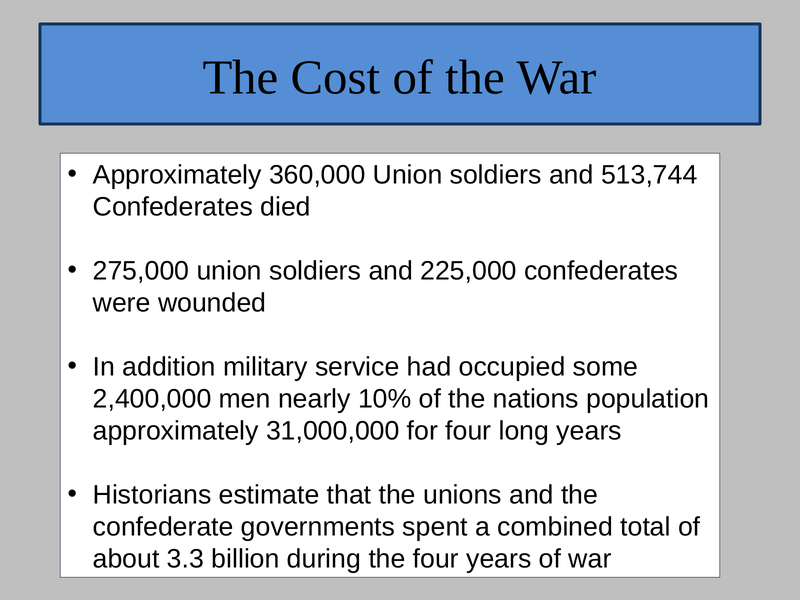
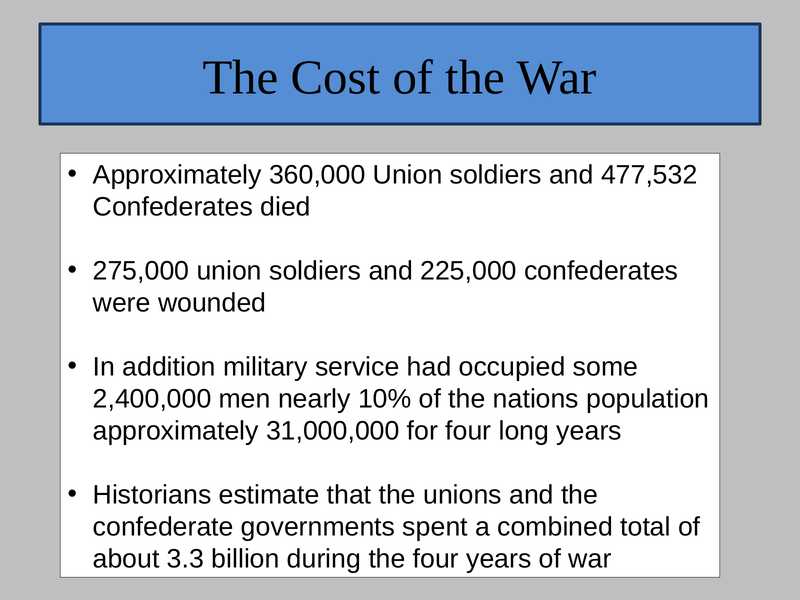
513,744: 513,744 -> 477,532 (649, 175)
